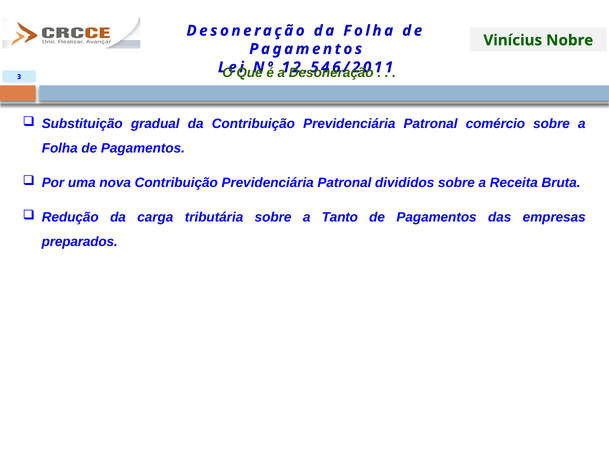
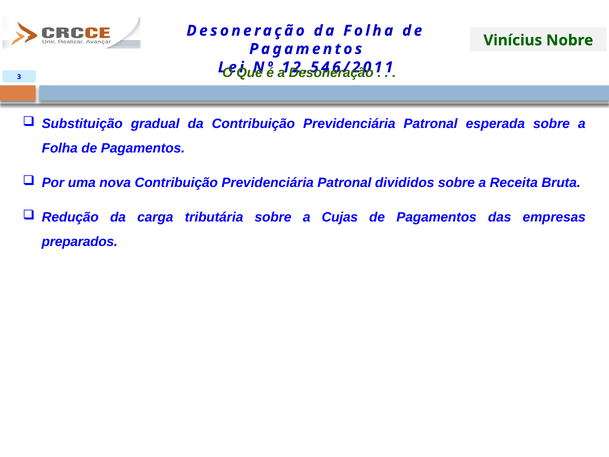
comércio: comércio -> esperada (495, 124)
Tanto: Tanto -> Cujas (340, 217)
